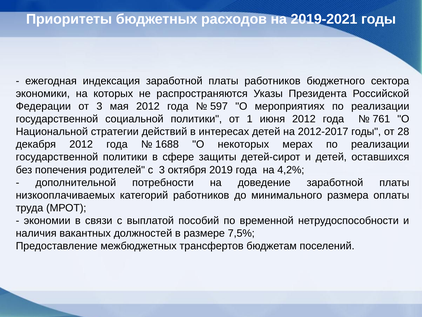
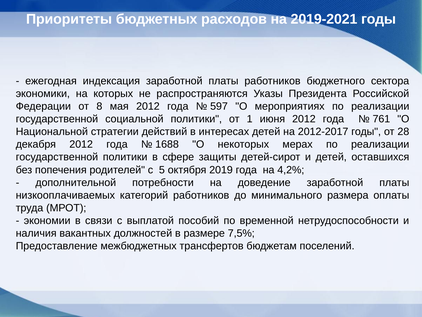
от 3: 3 -> 8 (99, 106)
с 3: 3 -> 5 (162, 170)
